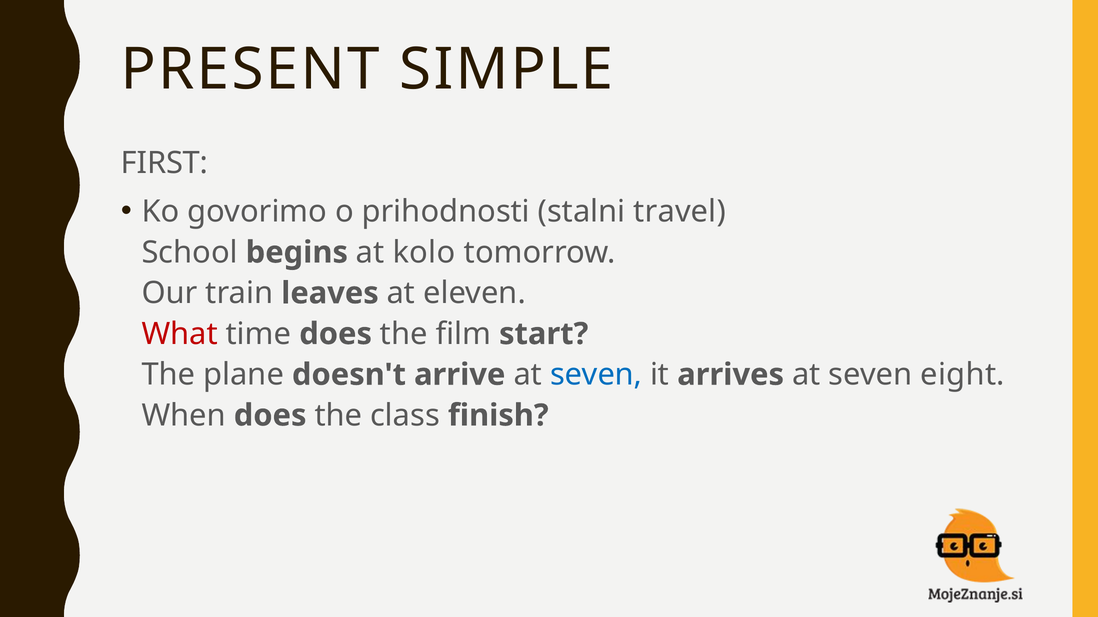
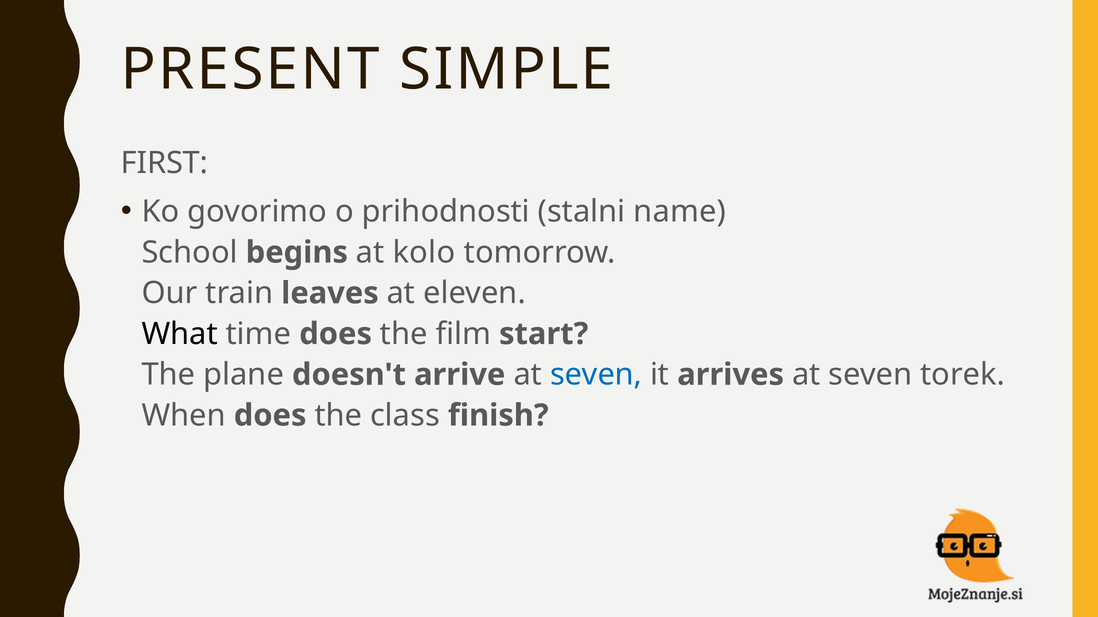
travel: travel -> name (680, 212)
What colour: red -> black (180, 334)
eight: eight -> torek (963, 375)
